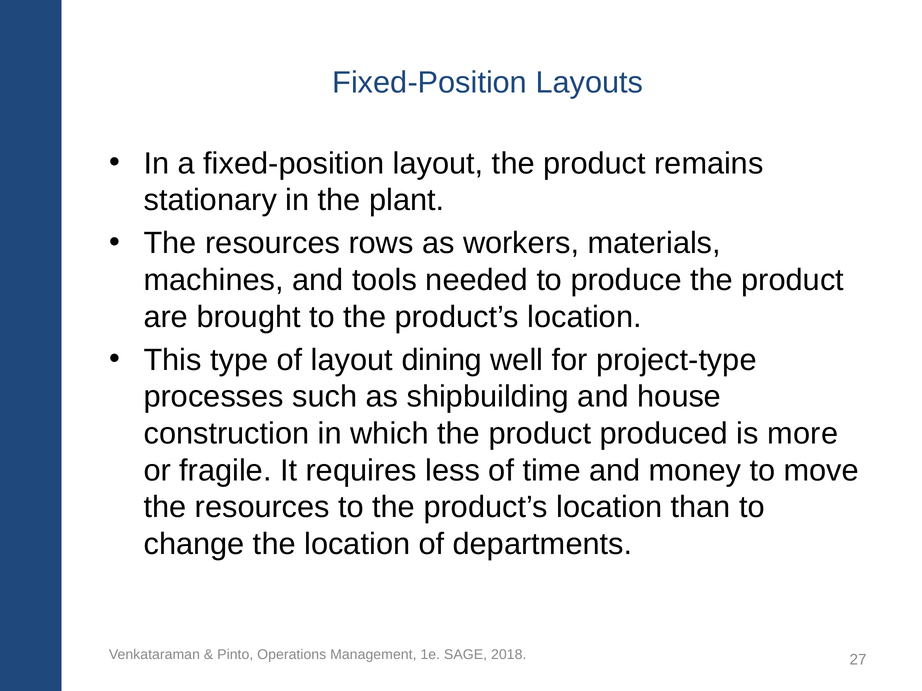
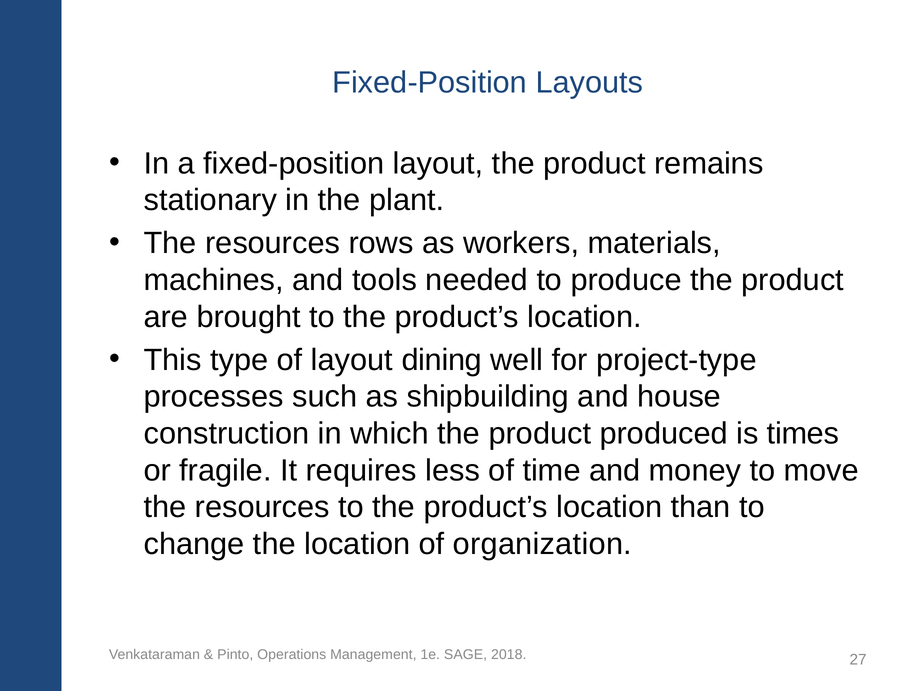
more: more -> times (803, 434)
departments: departments -> organization (542, 545)
